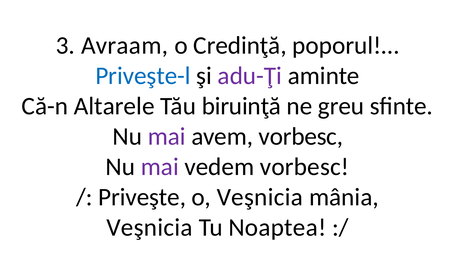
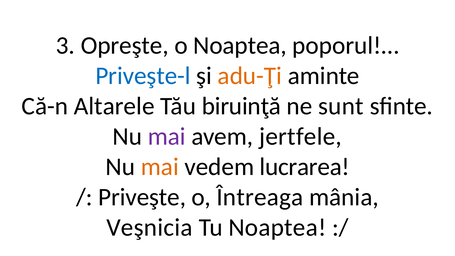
Avraam: Avraam -> Opreşte (125, 46)
o Credinţă: Credinţă -> Noaptea (240, 46)
adu-Ţi colour: purple -> orange (250, 76)
greu: greu -> sunt (341, 106)
avem vorbesc: vorbesc -> jertfele (301, 137)
mai colour: purple -> orange (160, 167)
vedem vorbesc: vorbesc -> lucrarea (305, 167)
o Veşnicia: Veşnicia -> Întreaga (260, 197)
